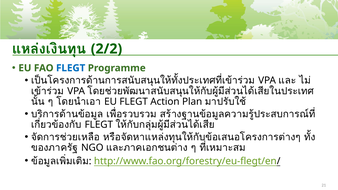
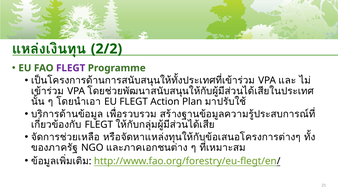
FLEGT colour: blue -> purple (71, 68)
